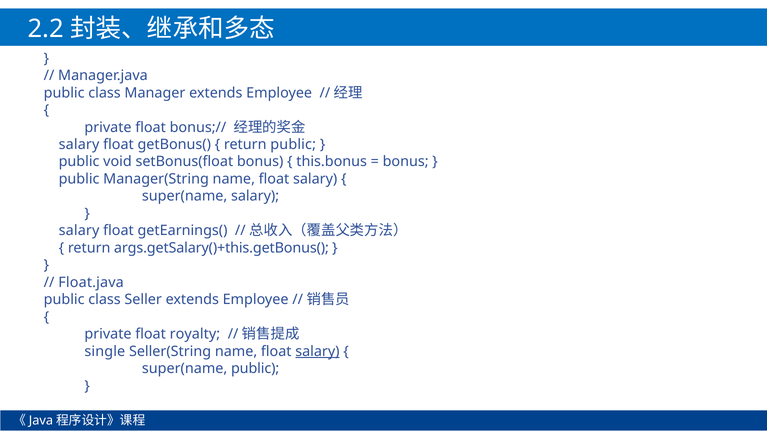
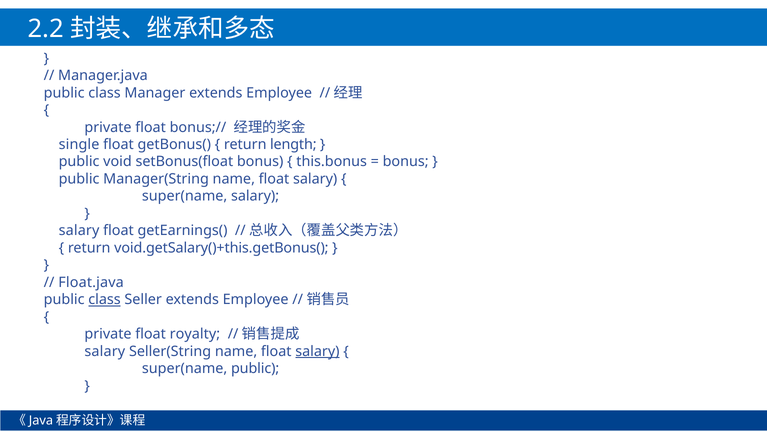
salary: salary -> single (79, 145)
return public: public -> length (293, 145)
args.getSalary()+this.getBonus(: args.getSalary()+this.getBonus( -> void.getSalary()+this.getBonus( (221, 248)
class underline: none -> present (105, 300)
single: single -> salary (105, 352)
